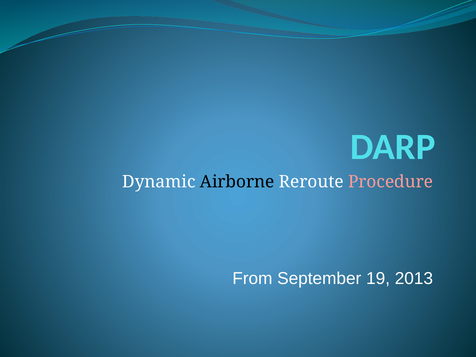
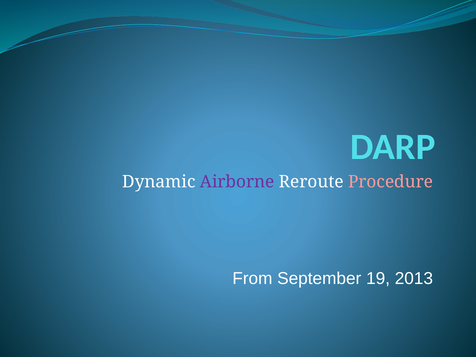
Airborne colour: black -> purple (237, 182)
